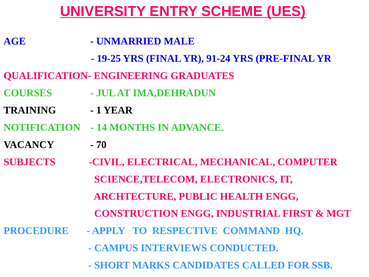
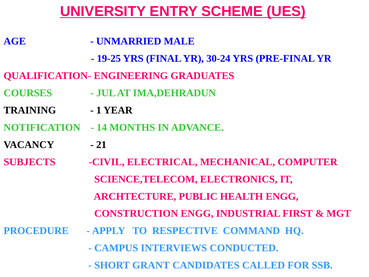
91-24: 91-24 -> 30-24 (218, 58)
70: 70 -> 21 (101, 145)
MARKS: MARKS -> GRANT (151, 265)
